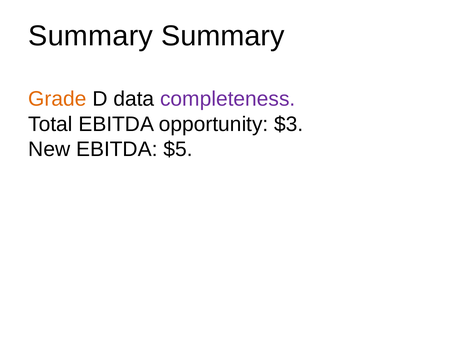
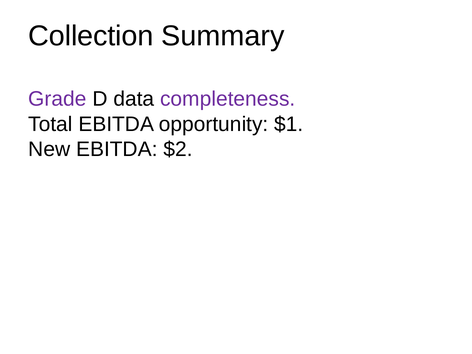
Summary: Summary -> Collection (91, 36)
Grade colour: orange -> purple (57, 99)
$3: $3 -> $1 (289, 124)
$5: $5 -> $2 (178, 149)
